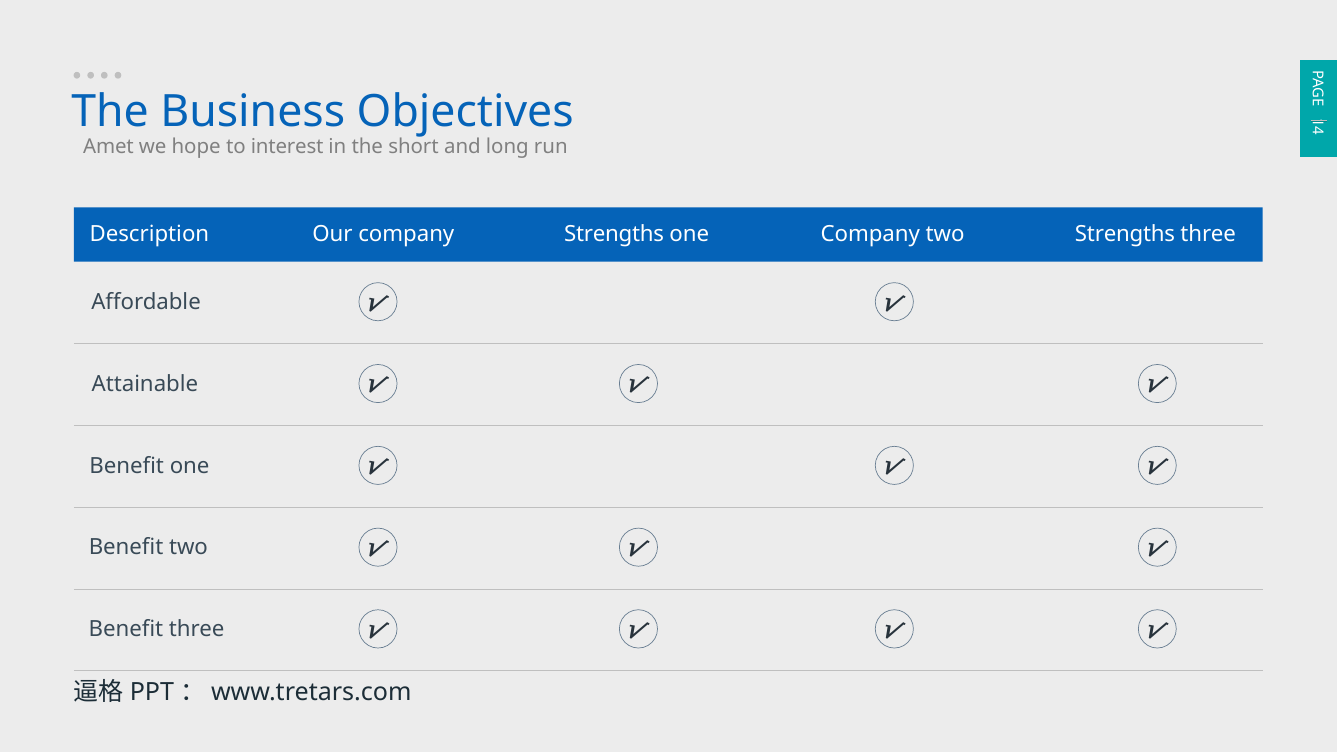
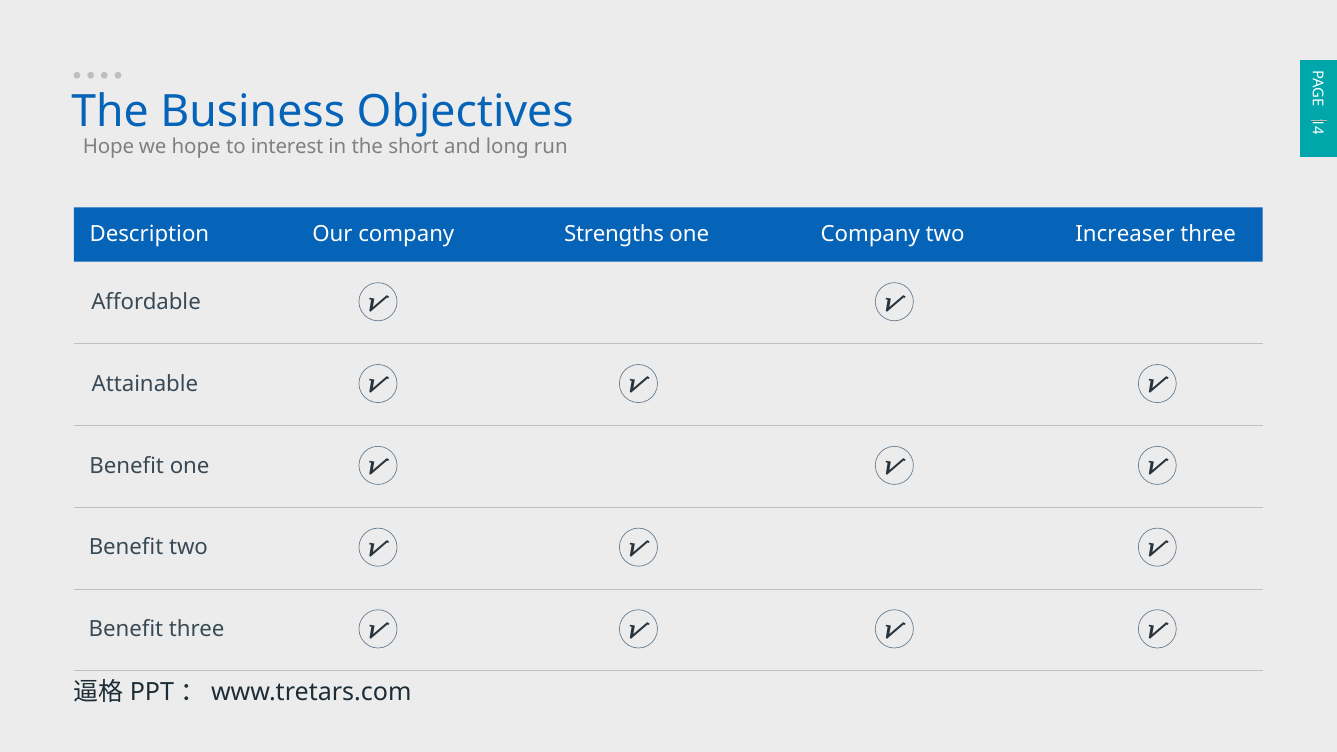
Amet: Amet -> Hope (109, 147)
two Strengths: Strengths -> Increaser (1125, 234)
